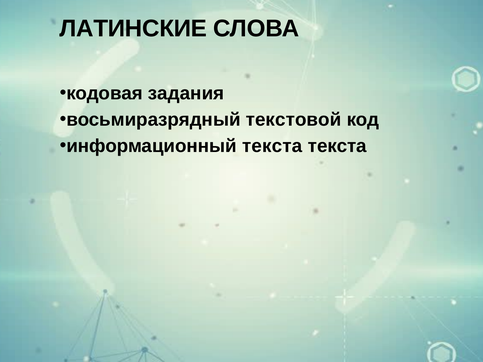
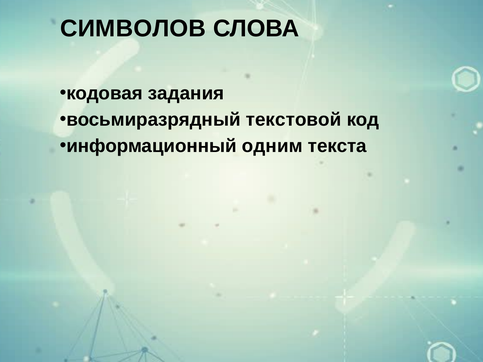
ЛАТИНСКИЕ: ЛАТИНСКИЕ -> СИМВОЛОВ (133, 29)
информационный текста: текста -> одним (272, 146)
